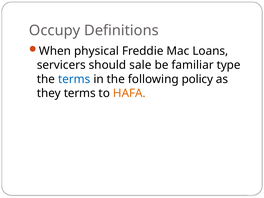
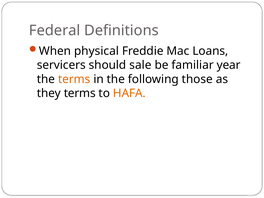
Occupy: Occupy -> Federal (55, 31)
type: type -> year (229, 65)
terms colour: blue -> orange (74, 79)
policy: policy -> those (197, 79)
